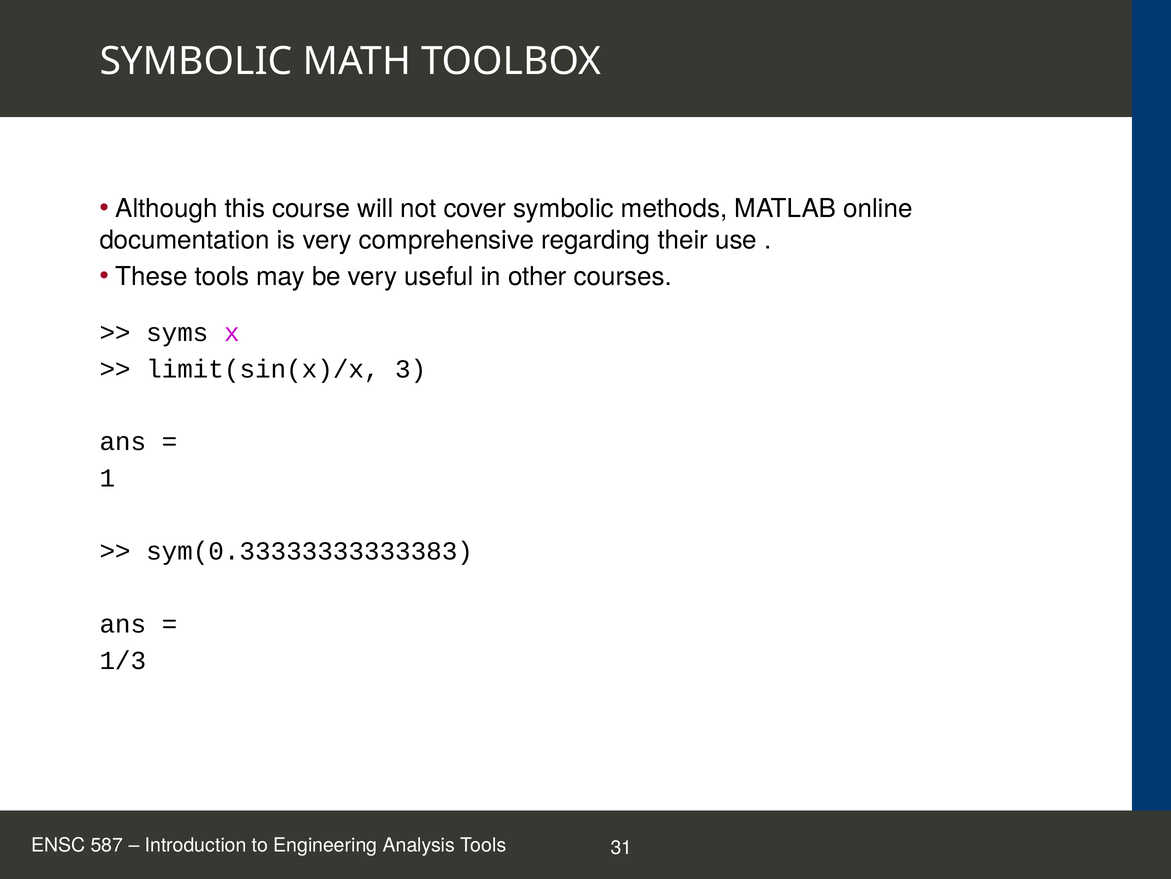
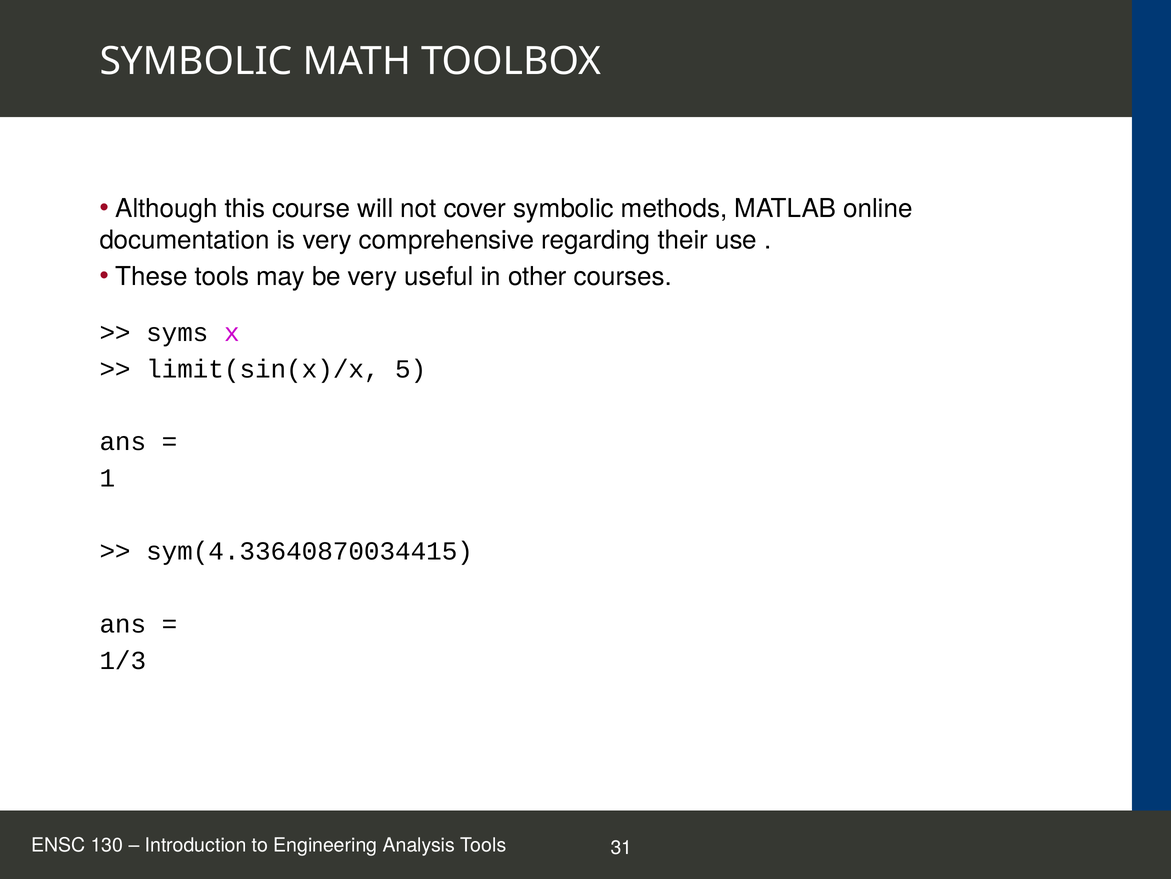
3: 3 -> 5 (411, 369)
sym(0.33333333333383: sym(0.33333333333383 -> sym(4.33640870034415 (310, 551)
587: 587 -> 130 (107, 845)
